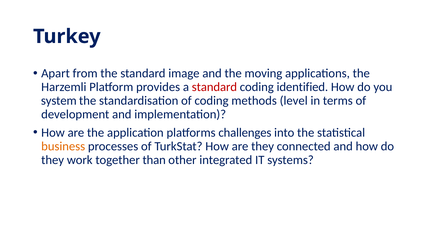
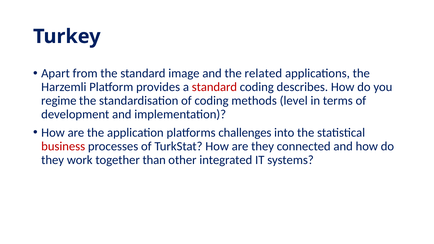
moving: moving -> related (263, 73)
identified: identified -> describes (302, 87)
system: system -> regime (59, 101)
business colour: orange -> red (63, 146)
